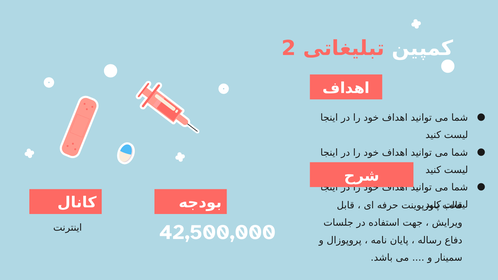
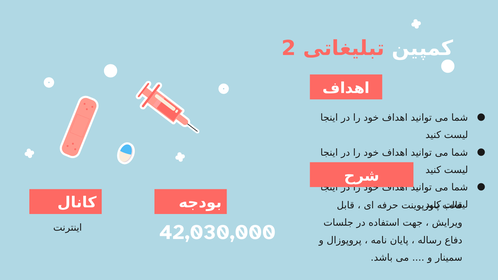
42,500,000: 42,500,000 -> 42,030,000 (218, 232)
